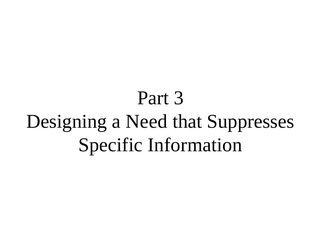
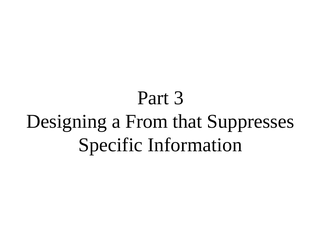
Need: Need -> From (147, 122)
